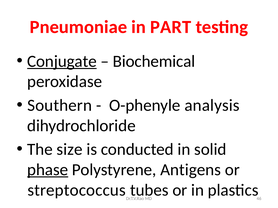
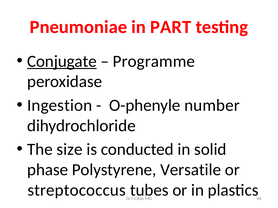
Biochemical: Biochemical -> Programme (154, 61)
Southern: Southern -> Ingestion (60, 106)
analysis: analysis -> number (212, 106)
phase underline: present -> none (48, 170)
Antigens: Antigens -> Versatile (191, 170)
